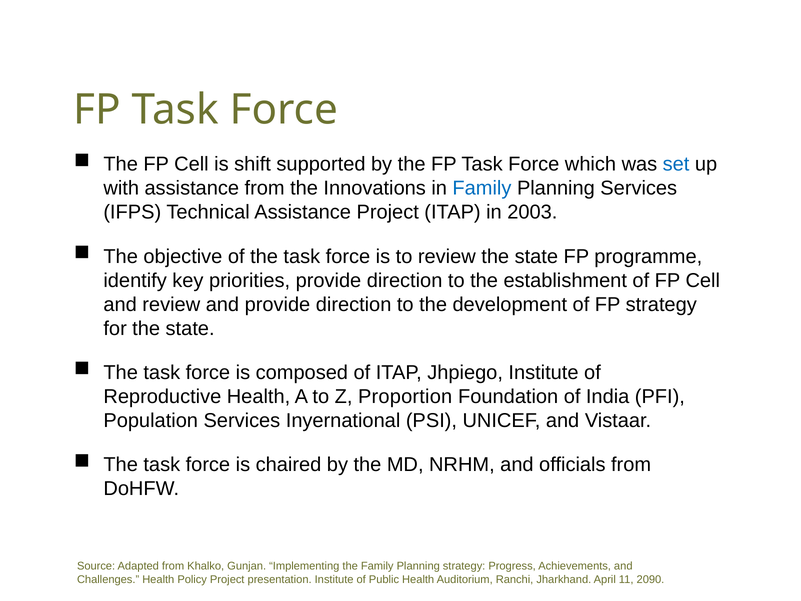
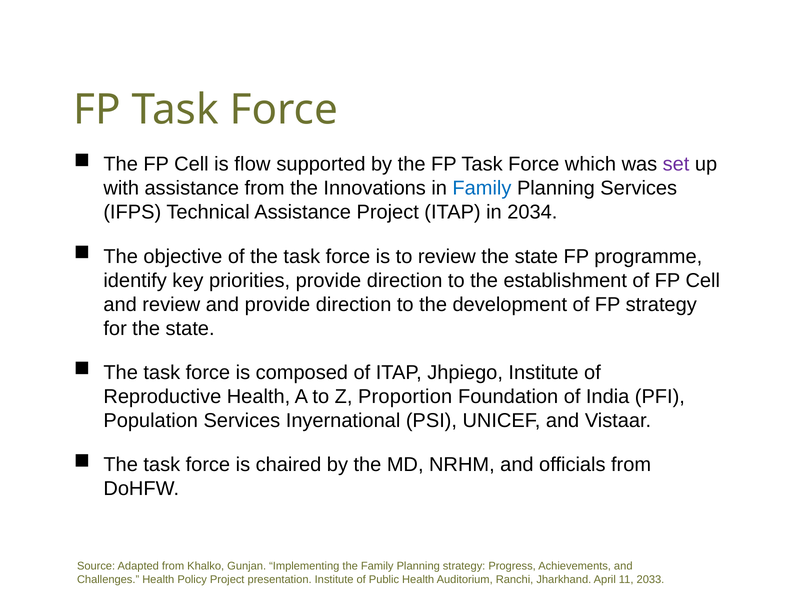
shift: shift -> flow (252, 164)
set colour: blue -> purple (676, 164)
2003: 2003 -> 2034 (532, 212)
2090: 2090 -> 2033 (650, 579)
